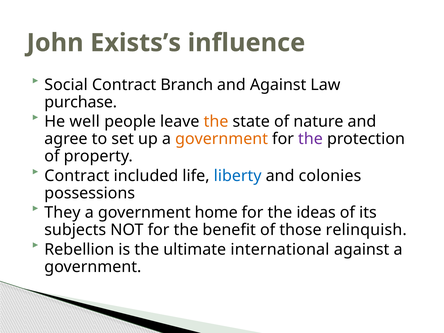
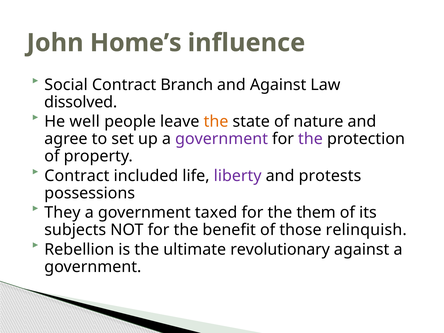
Exists’s: Exists’s -> Home’s (136, 43)
purchase: purchase -> dissolved (81, 102)
government colour: orange -> purple (222, 139)
liberty colour: blue -> purple (238, 176)
colonies: colonies -> protests (330, 176)
home: home -> taxed (216, 213)
ideas: ideas -> them (316, 213)
international: international -> revolutionary (280, 249)
